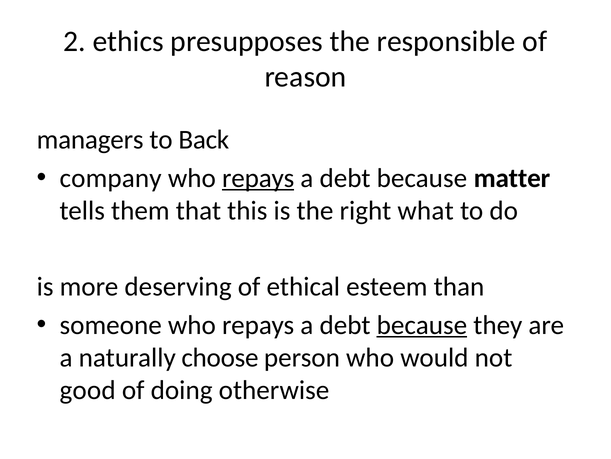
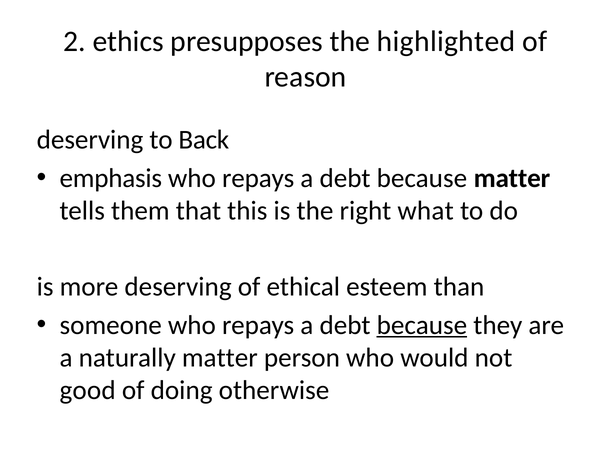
responsible: responsible -> highlighted (446, 41)
managers: managers -> deserving (90, 140)
company: company -> emphasis (111, 178)
repays underline: present -> none (258, 178)
naturally choose: choose -> matter (220, 357)
